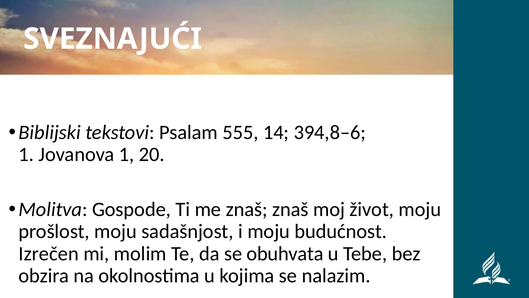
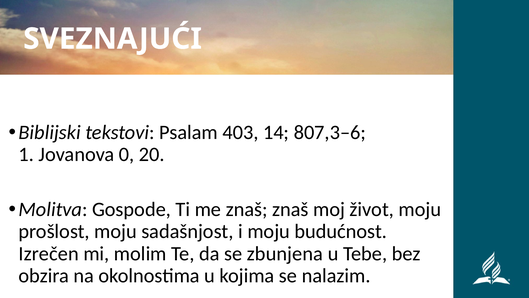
555: 555 -> 403 (240, 132)
394,8–6: 394,8–6 -> 807,3–6 (330, 132)
Jovanova 1: 1 -> 0 (127, 154)
obuhvata: obuhvata -> zbunjena (285, 253)
